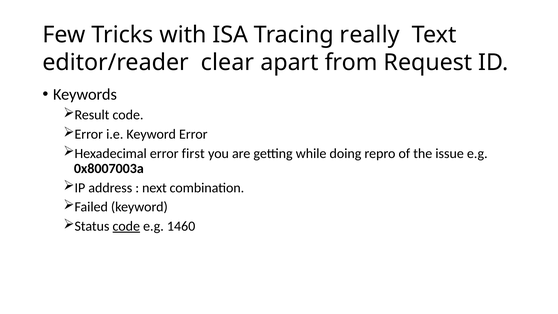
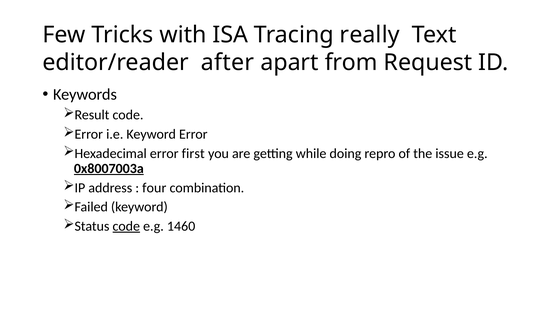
clear: clear -> after (227, 63)
0x8007003a underline: none -> present (109, 168)
next: next -> four (154, 188)
